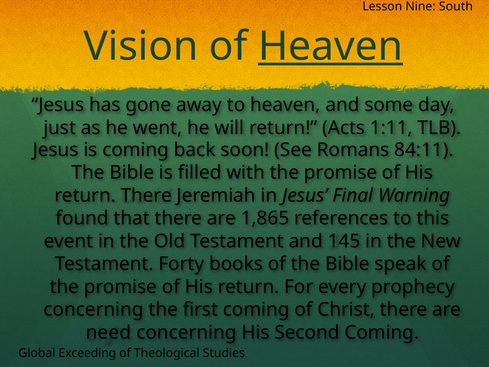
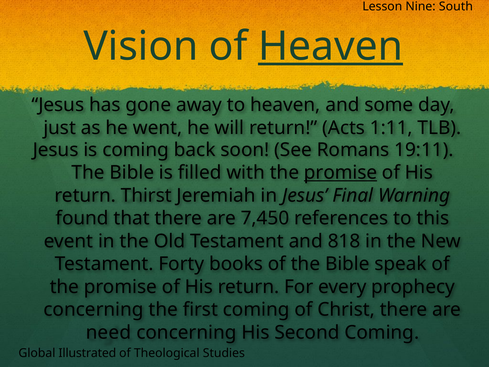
84:11: 84:11 -> 19:11 (424, 150)
promise underline: none -> present (341, 172)
return There: There -> Thirst (146, 195)
1,865: 1,865 -> 7,450 (265, 218)
145: 145 -> 818 (344, 241)
Exceeding: Exceeding -> Illustrated (87, 353)
